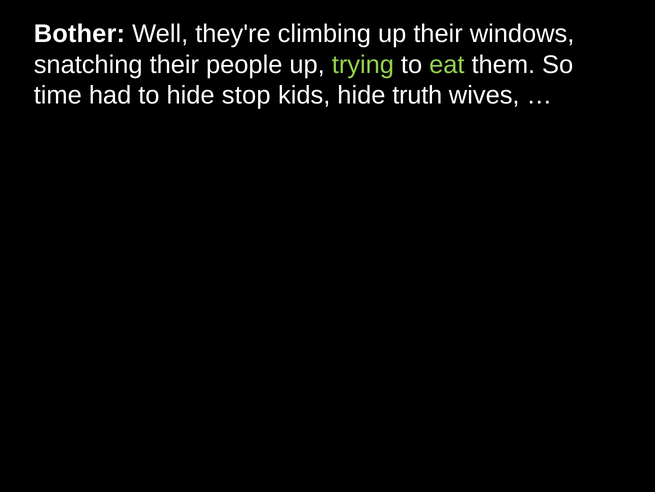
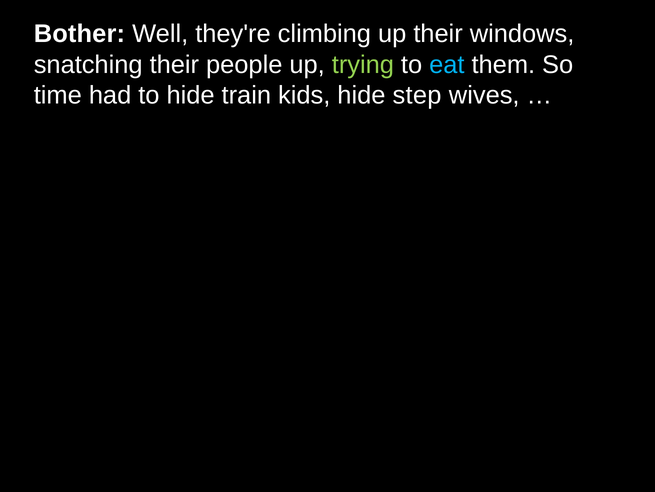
eat colour: light green -> light blue (447, 65)
stop: stop -> train (246, 95)
truth: truth -> step (417, 95)
